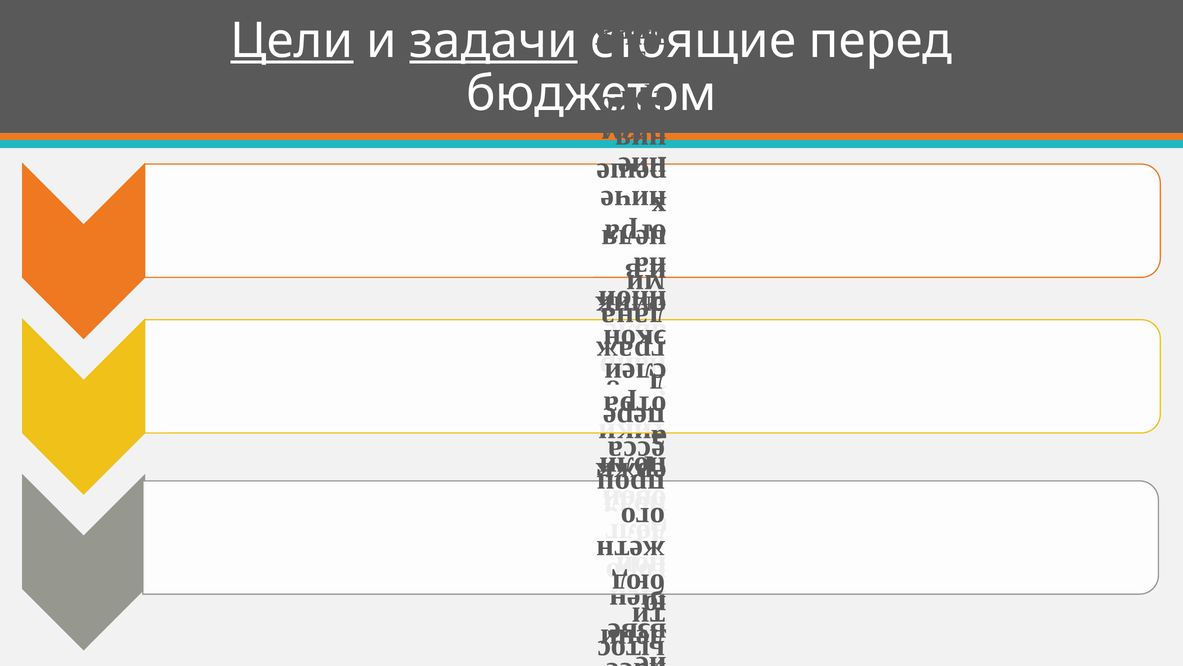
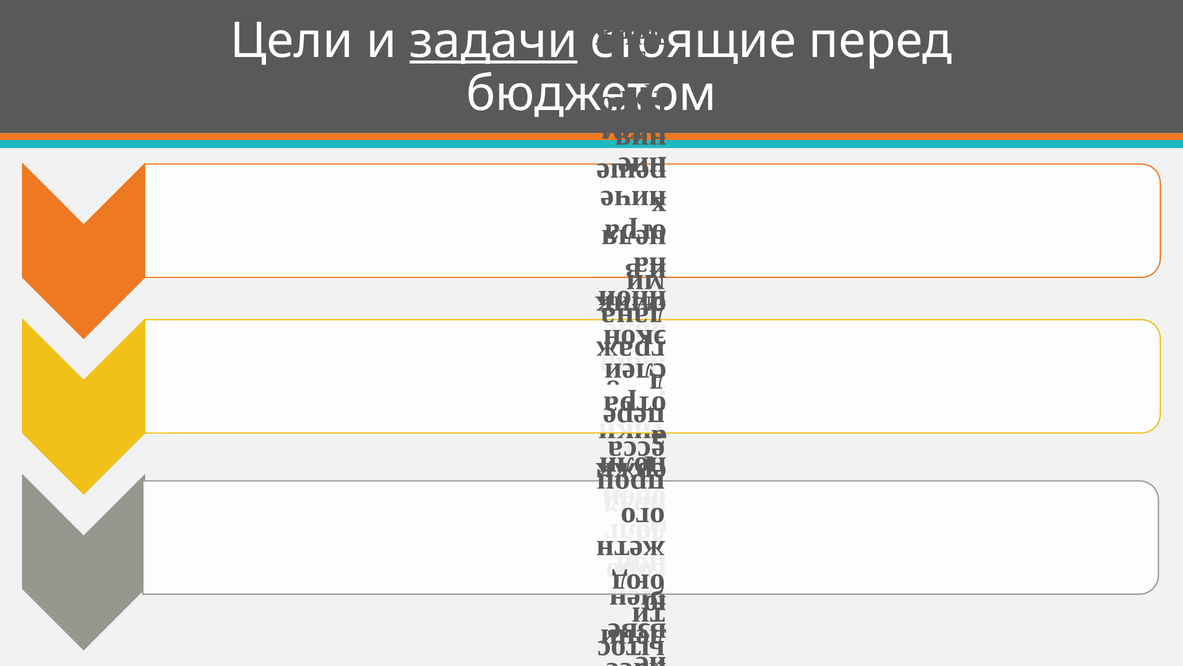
Цели underline: present -> none (292, 41)
